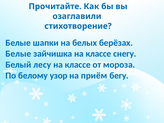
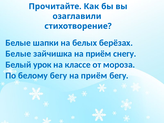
зайчишка на классе: классе -> приём (98, 54)
лесу: лесу -> урок (42, 65)
белому узор: узор -> бегу (59, 76)
